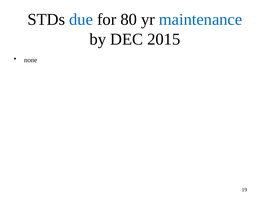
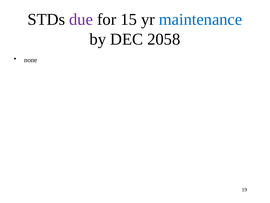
due colour: blue -> purple (81, 19)
80: 80 -> 15 (129, 19)
2015: 2015 -> 2058 (164, 39)
